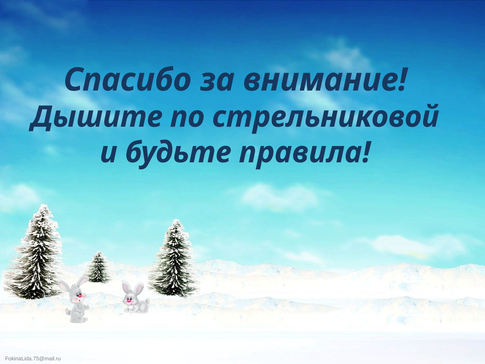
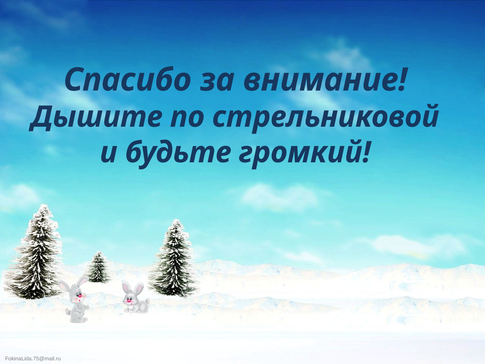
правила: правила -> громкий (305, 152)
